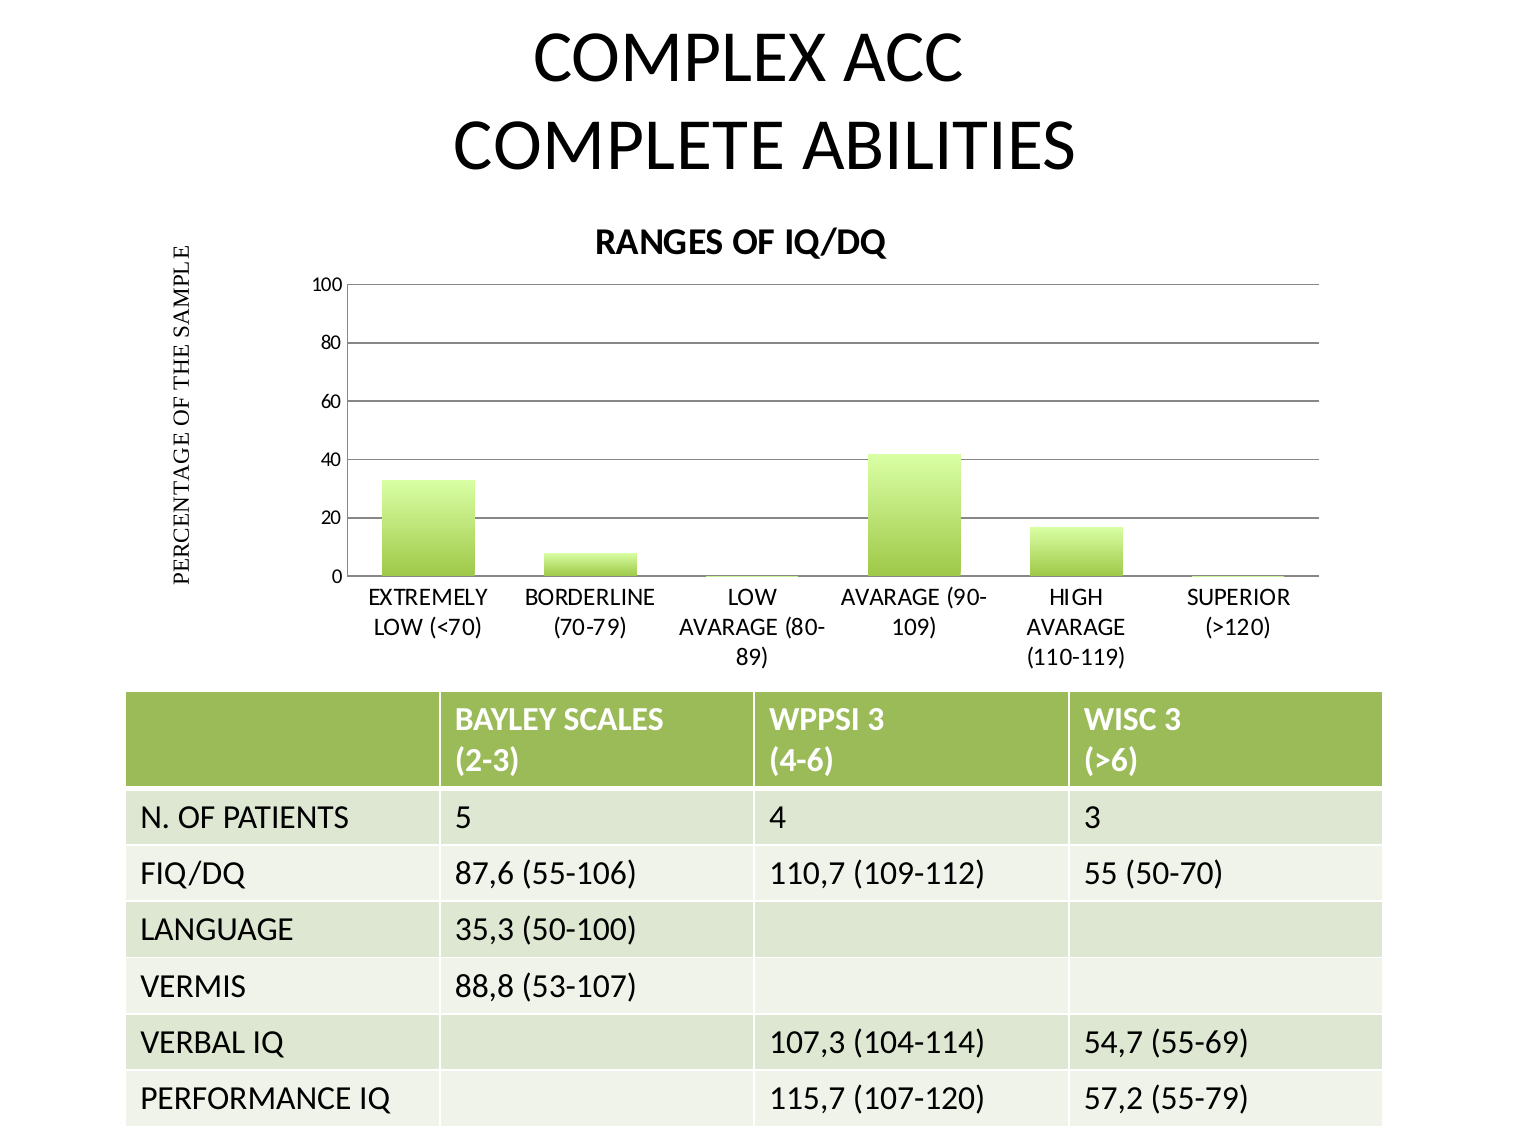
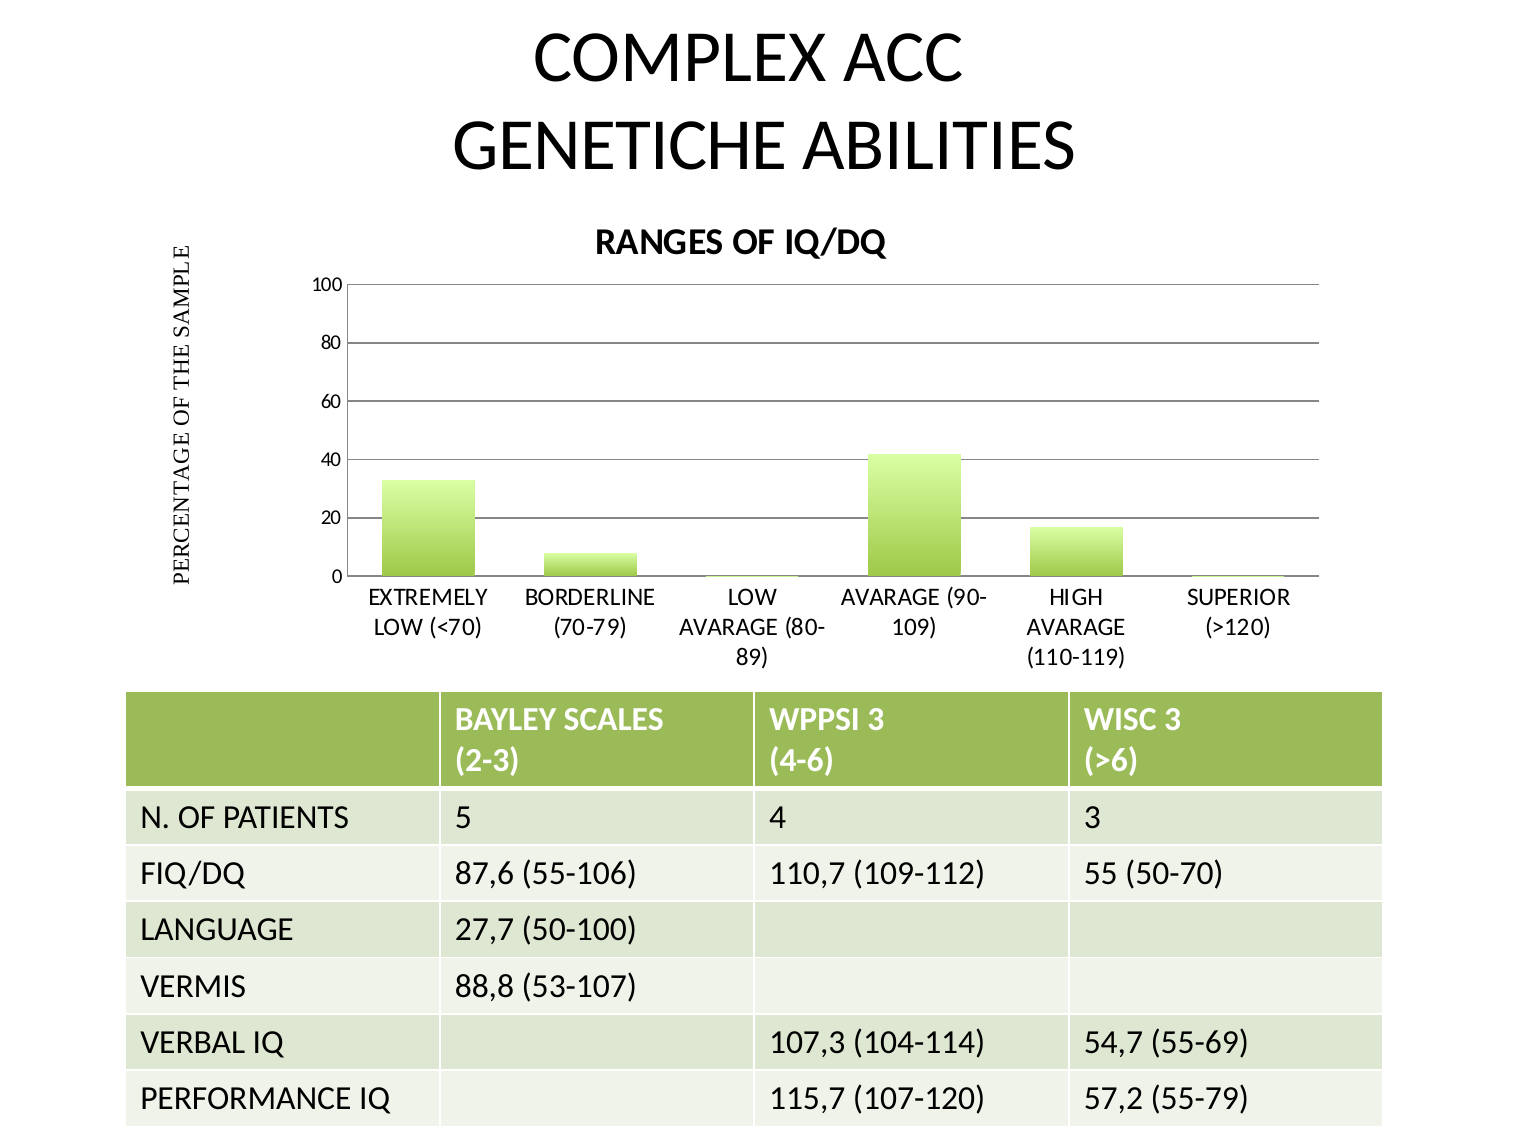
COMPLETE: COMPLETE -> GENETICHE (620, 145)
35,3: 35,3 -> 27,7 (485, 930)
